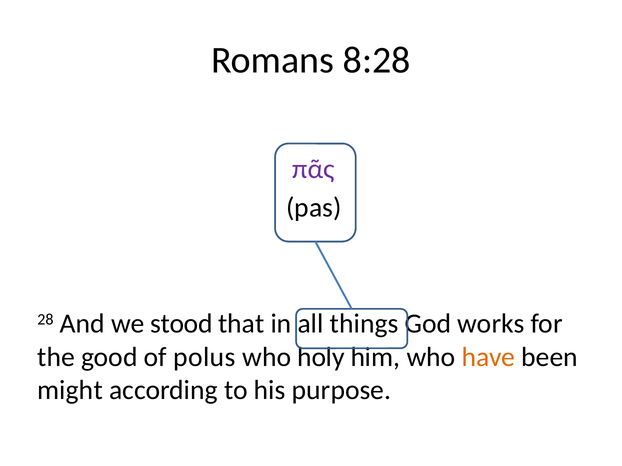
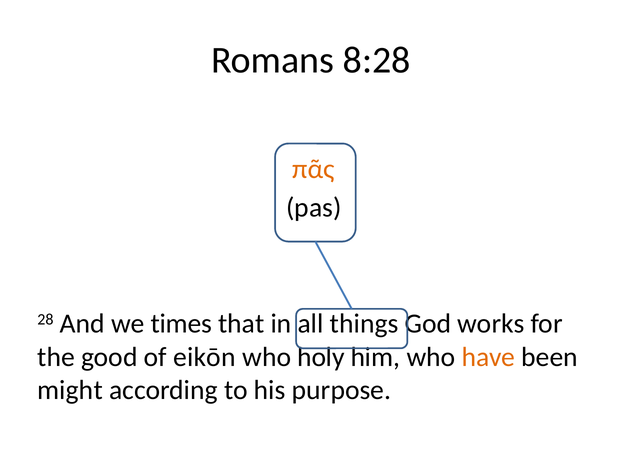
πᾶς colour: purple -> orange (313, 169)
stood: stood -> times (181, 324)
polus: polus -> eikōn (204, 357)
